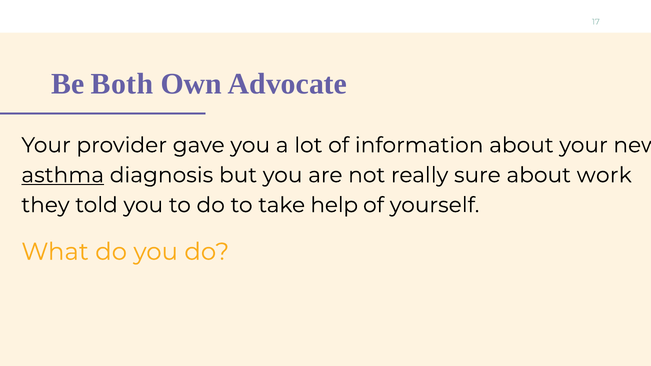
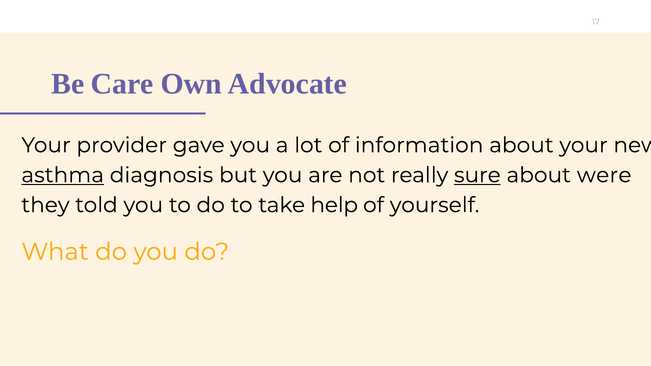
Both: Both -> Care (122, 84)
sure underline: none -> present (477, 175)
work: work -> were (604, 175)
